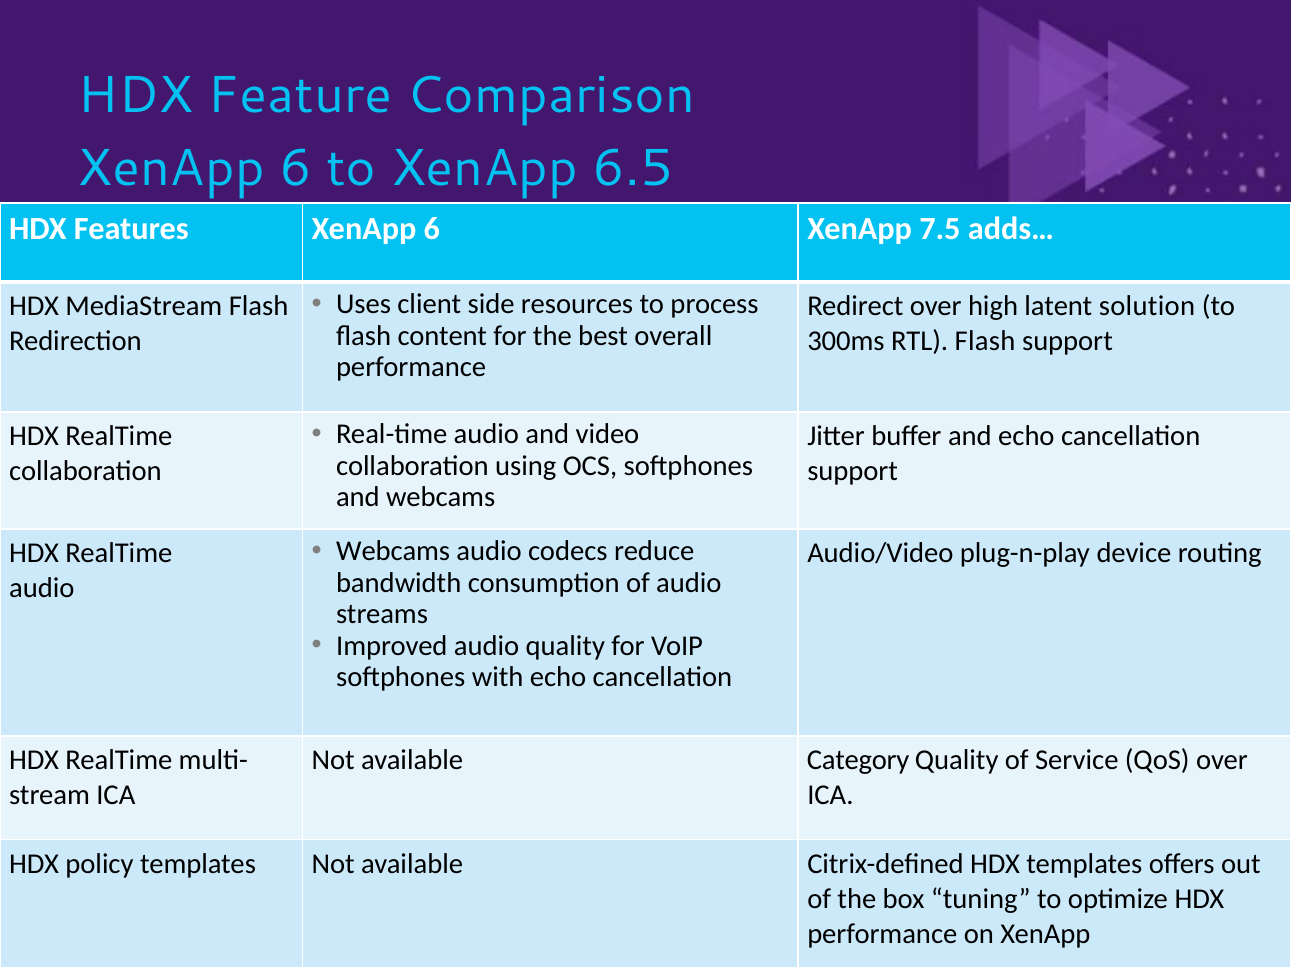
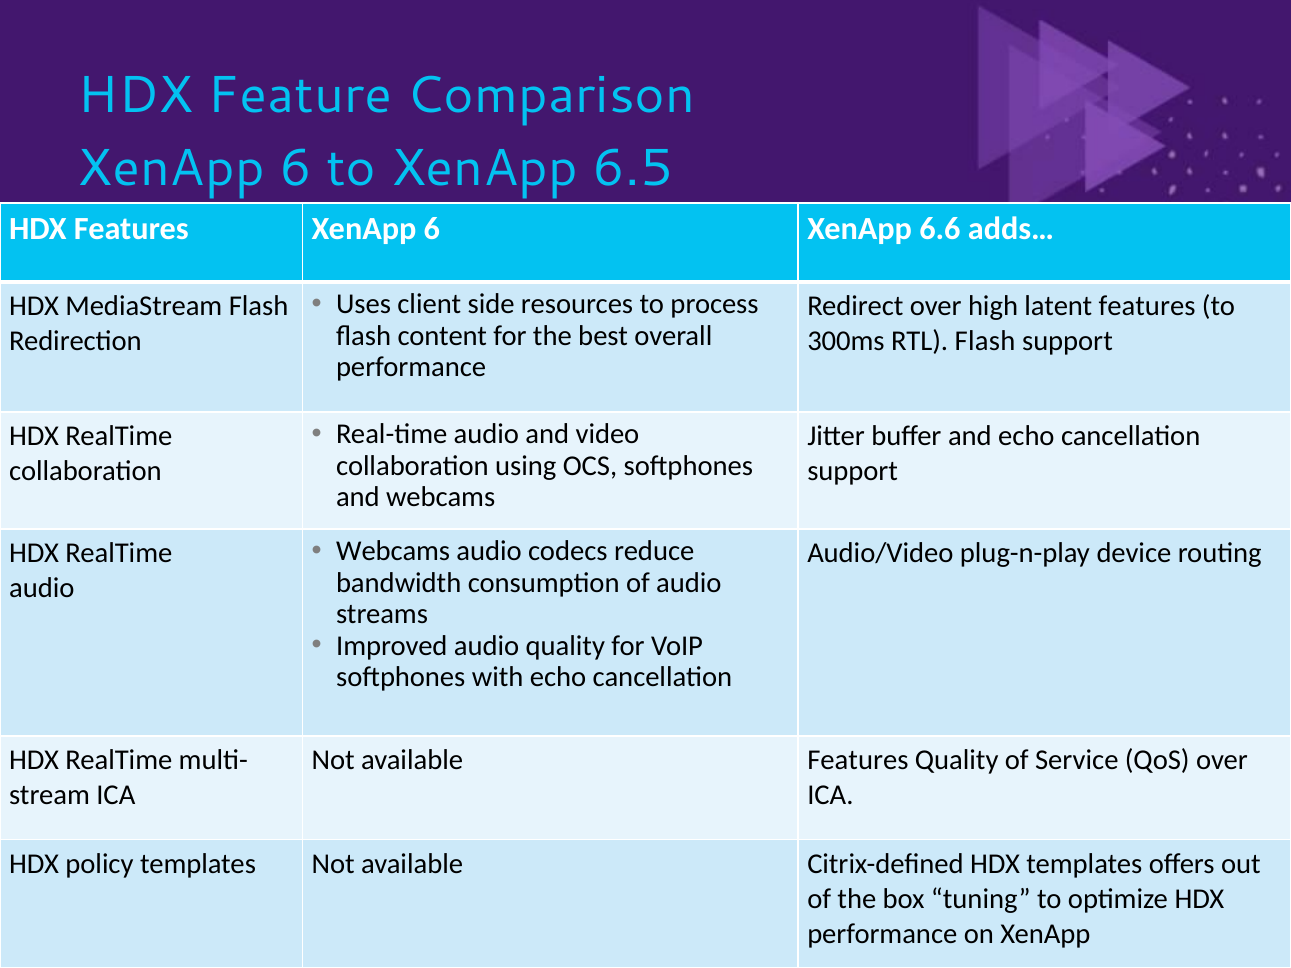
7.5: 7.5 -> 6.6 (940, 229)
latent solution: solution -> features (1147, 306)
available Category: Category -> Features (858, 760)
